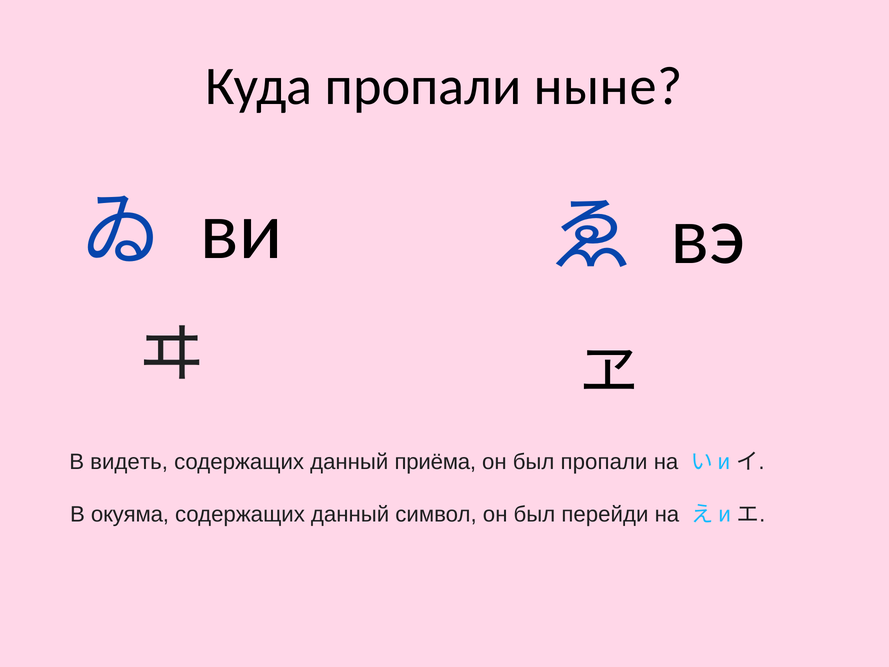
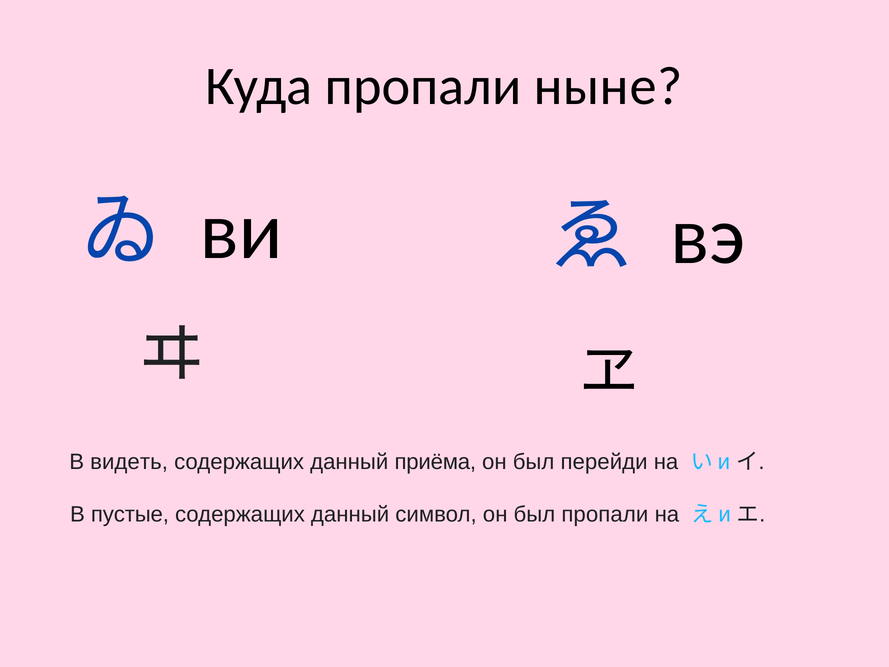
был пропали: пропали -> перейди (604, 462)
окуяма: окуяма -> пустые (130, 514)
был перейди: перейди -> пропали (605, 514)
